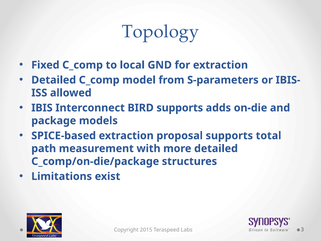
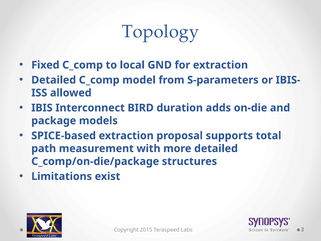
BIRD supports: supports -> duration (180, 108)
